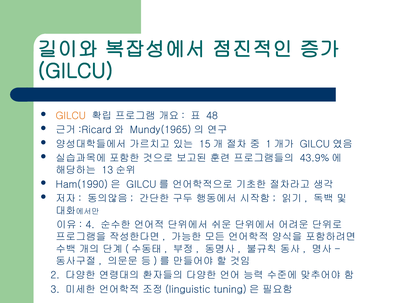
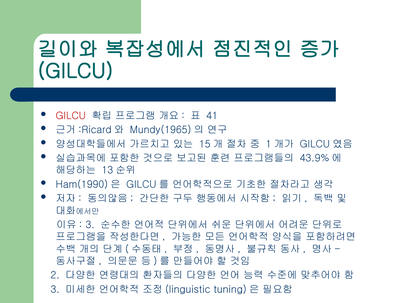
GILCU colour: orange -> red (71, 115)
48: 48 -> 41 (212, 115)
4: 4 -> 3 (90, 224)
